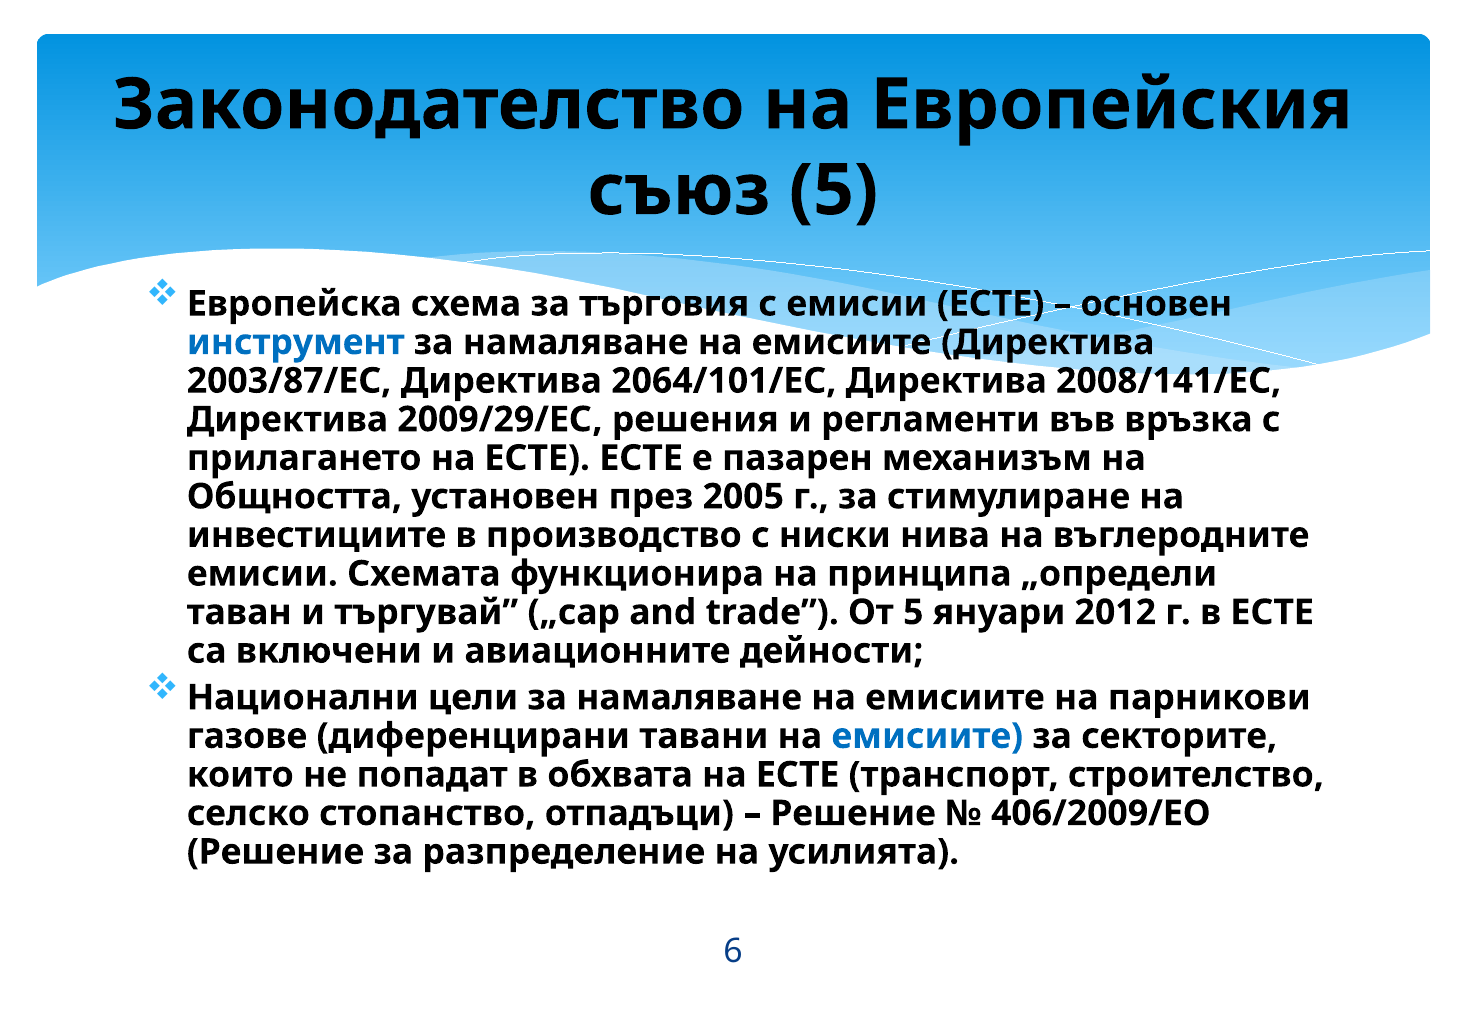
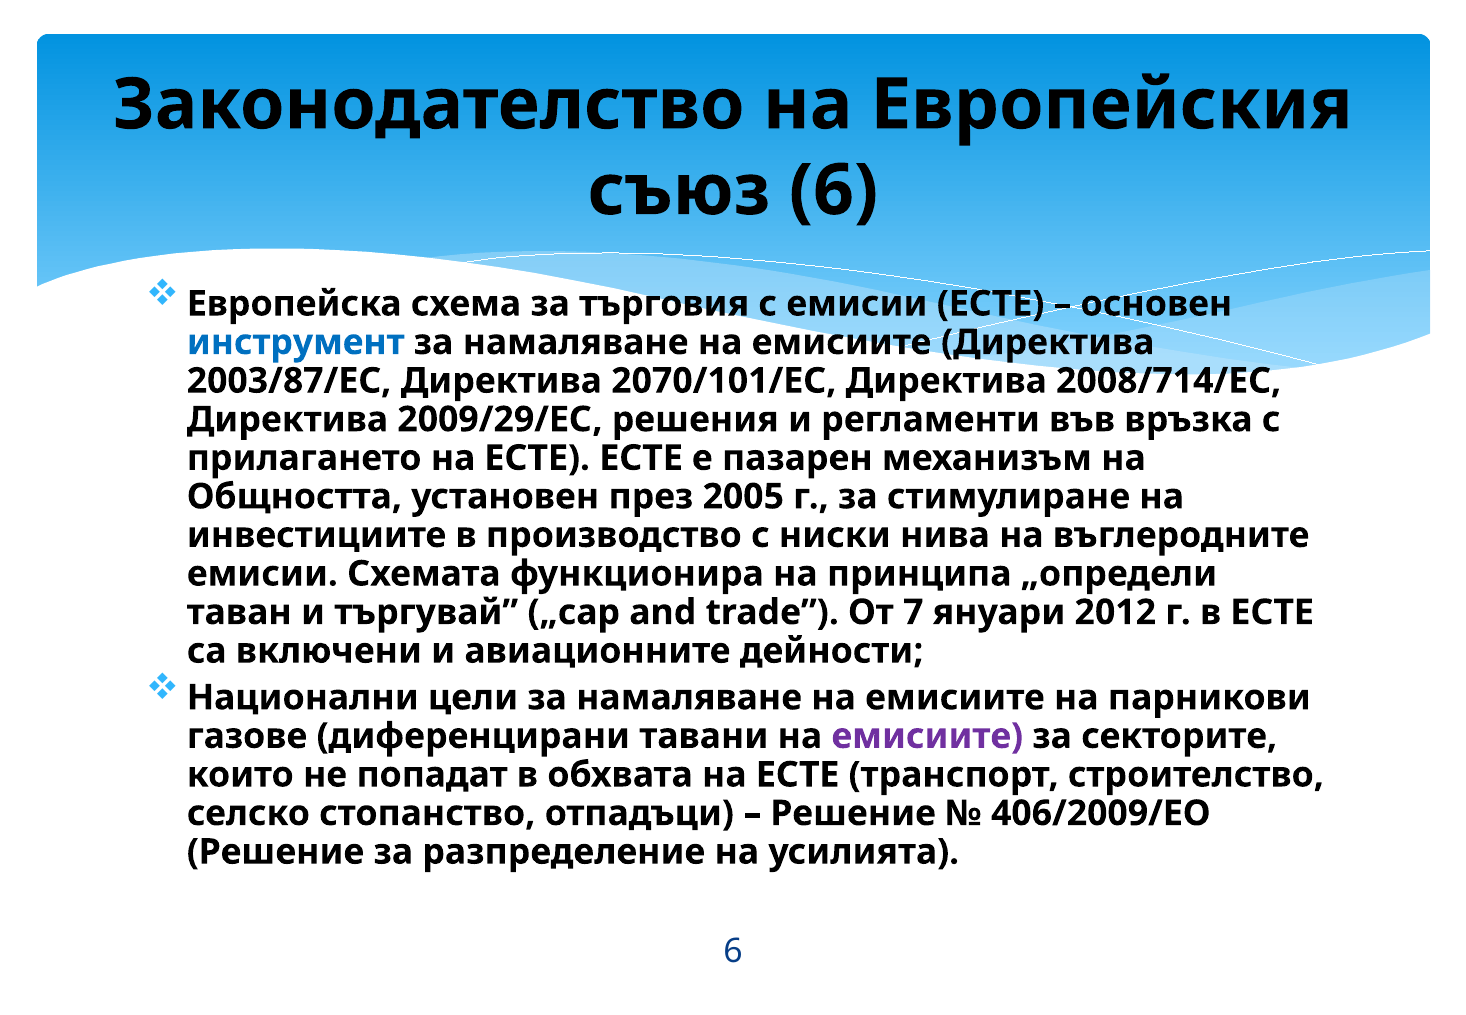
съюз 5: 5 -> 6 (834, 191)
2064/101/ЕС: 2064/101/ЕС -> 2070/101/ЕС (724, 381)
2008/141/EC: 2008/141/EC -> 2008/714/EC (1169, 381)
От 5: 5 -> 7 (913, 612)
емисиите colour: blue -> purple (927, 736)
